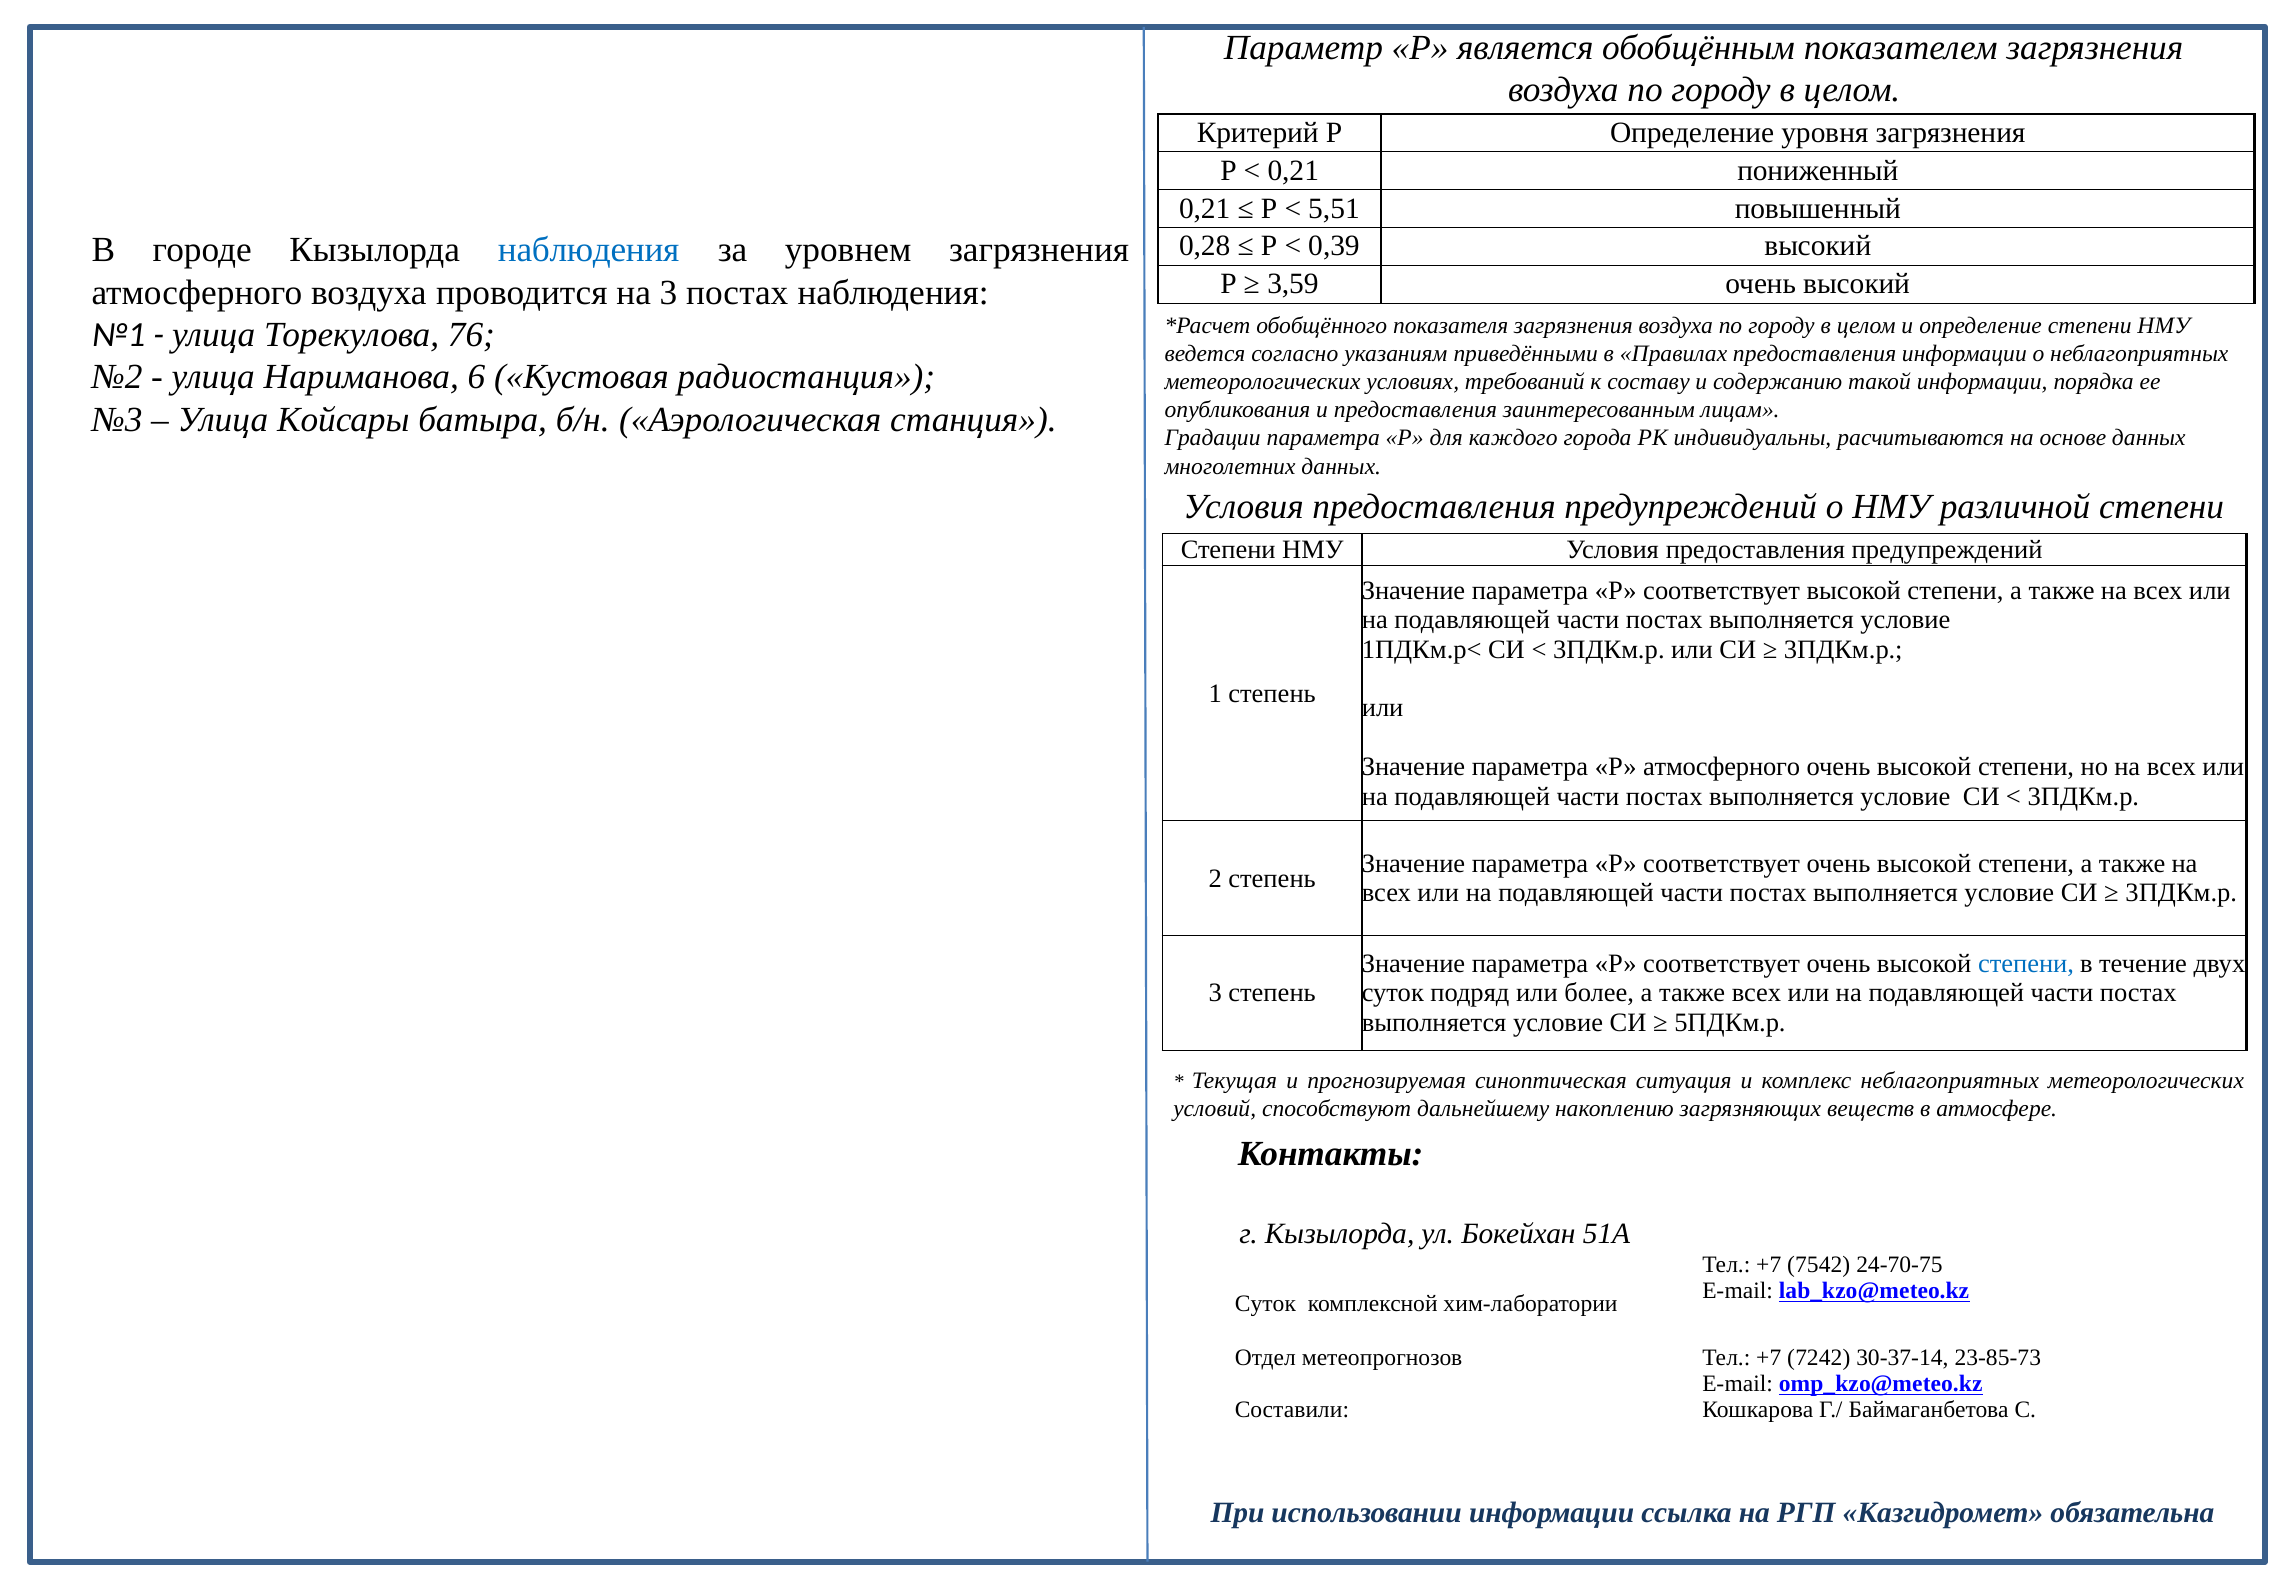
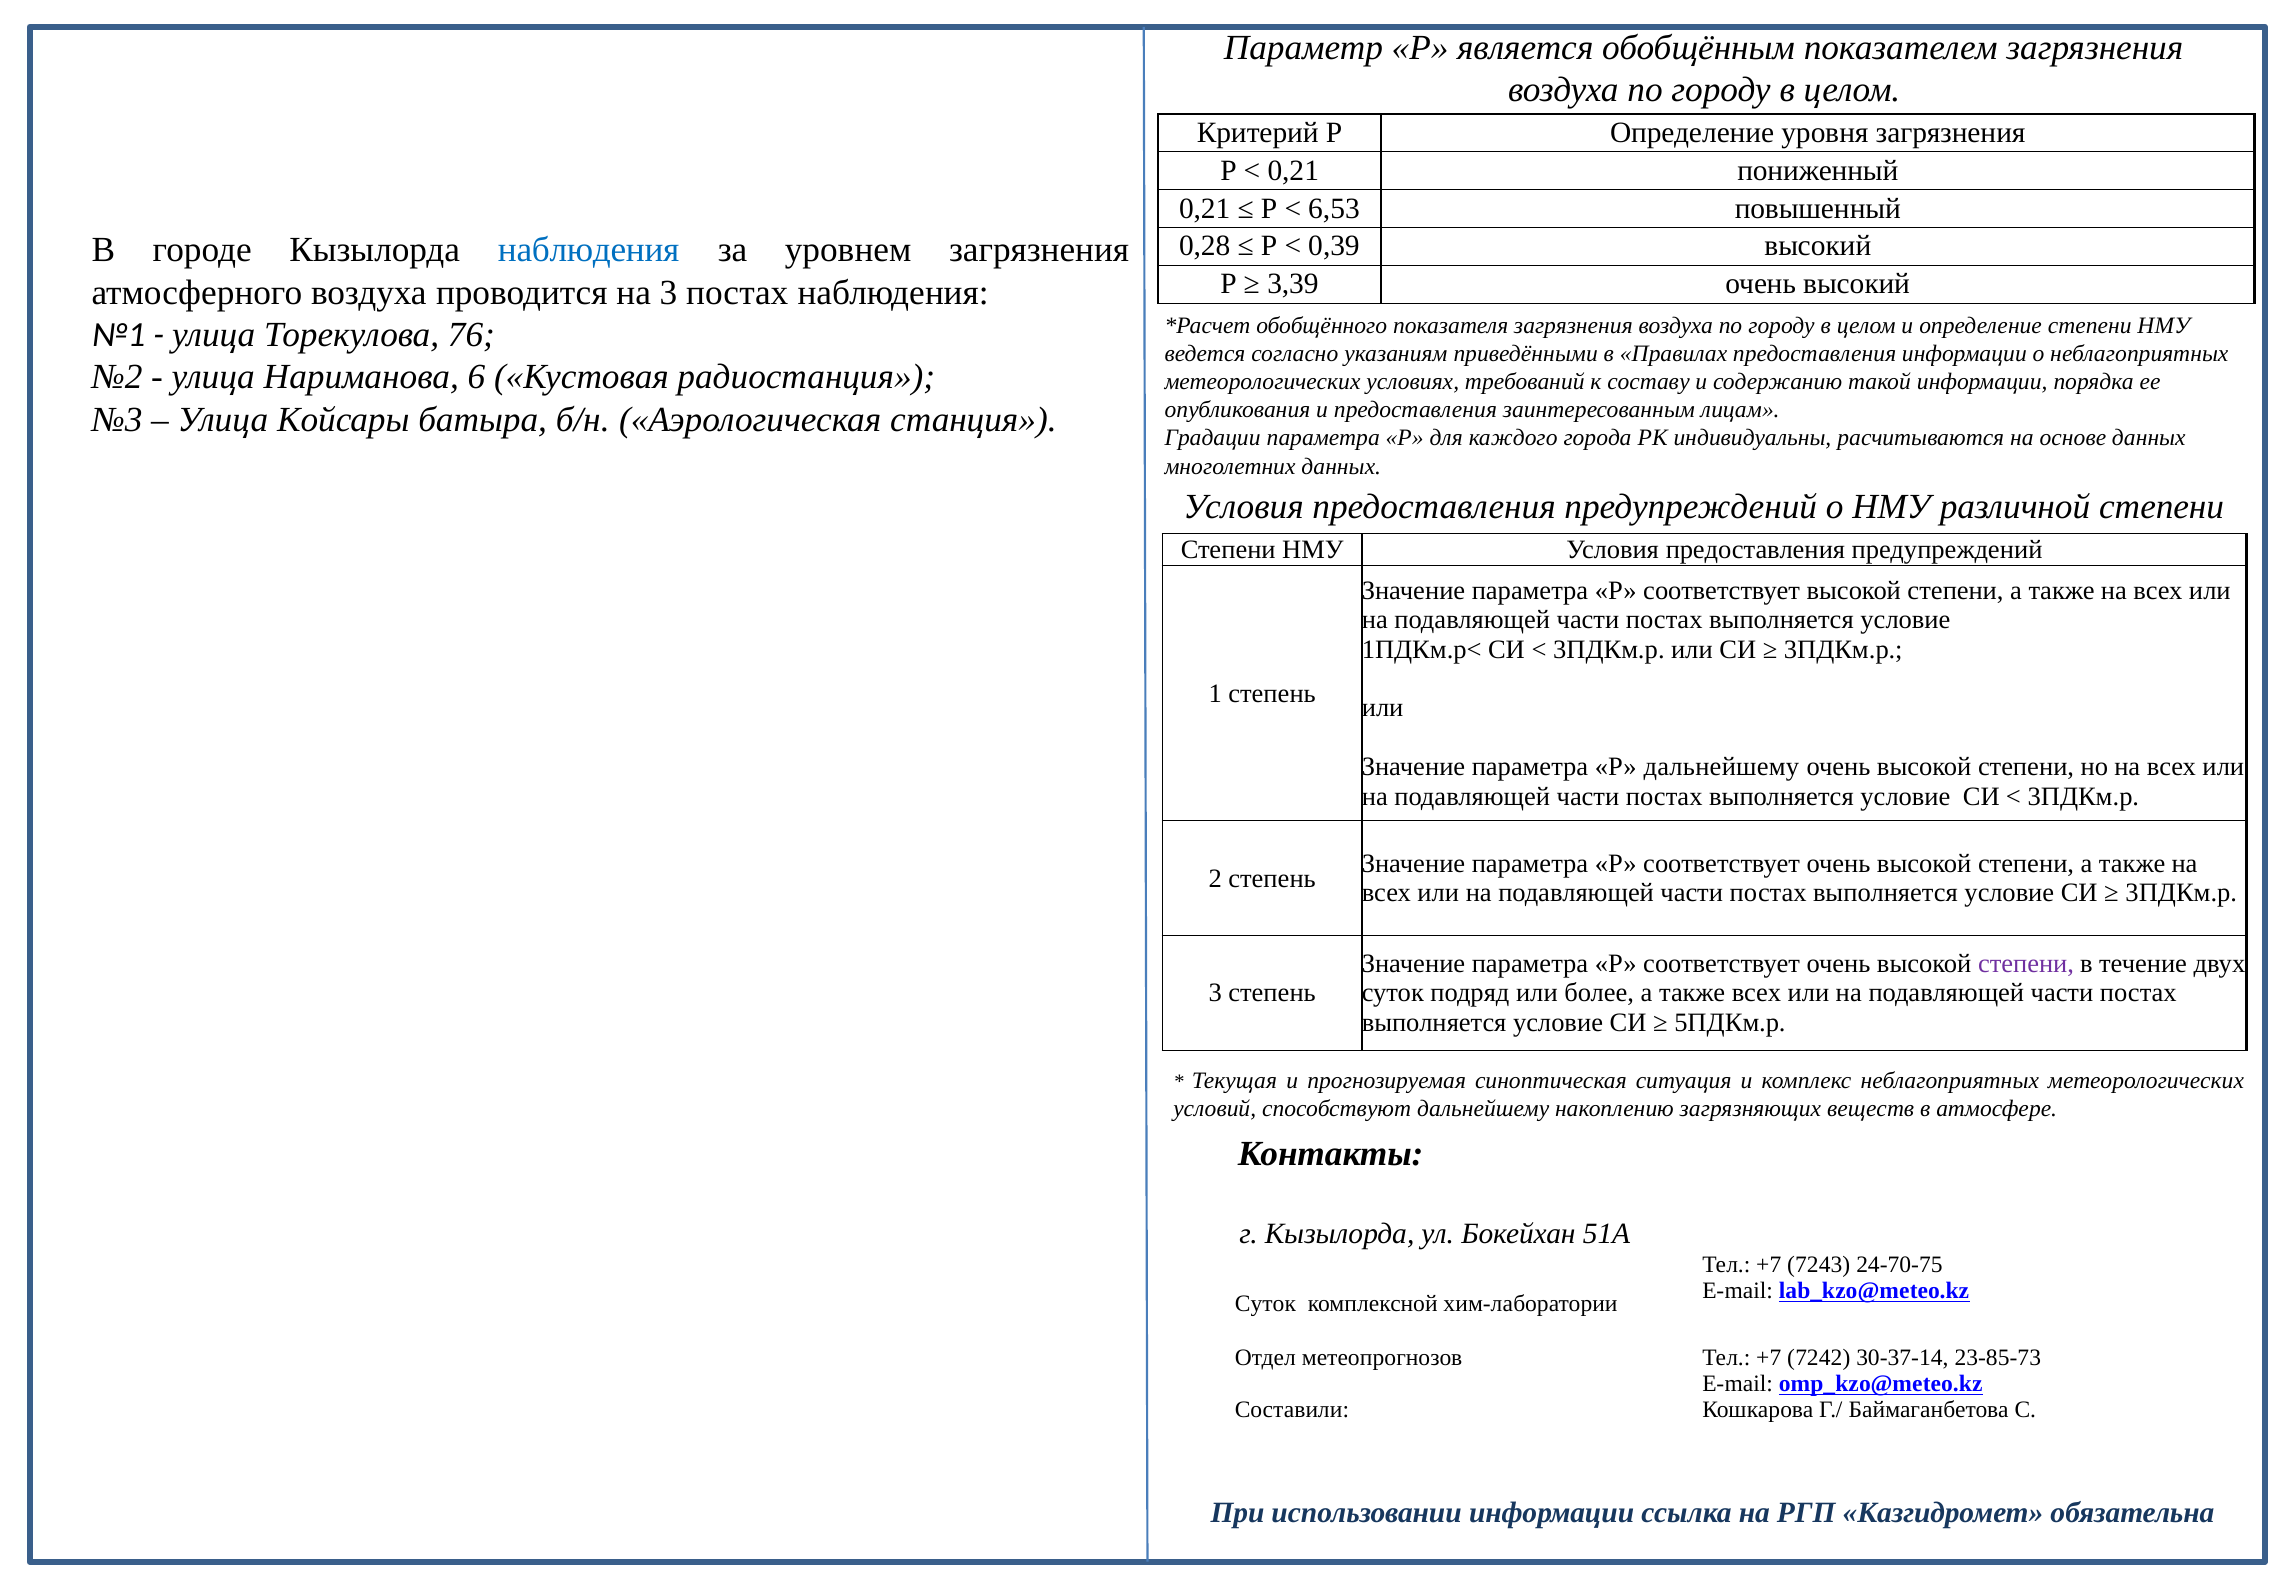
5,51: 5,51 -> 6,53 (1334, 208)
3,59: 3,59 -> 3,39 (1293, 284)
Р атмосферного: атмосферного -> дальнейшему (1721, 767)
степени colour: blue -> purple (2026, 964)
7542: 7542 -> 7243 (1819, 1265)
